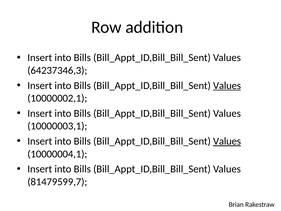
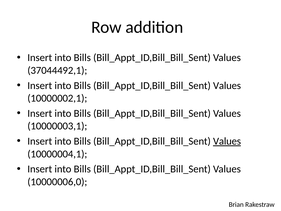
64237346,3: 64237346,3 -> 37044492,1 (57, 70)
Values underline: present -> none (227, 85)
81479599,7: 81479599,7 -> 10000006,0 (57, 182)
